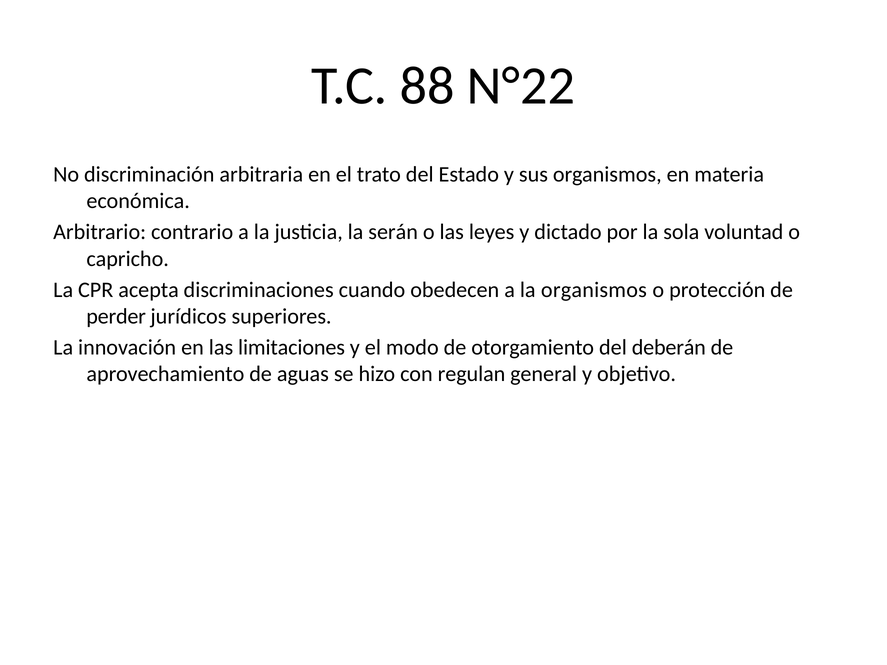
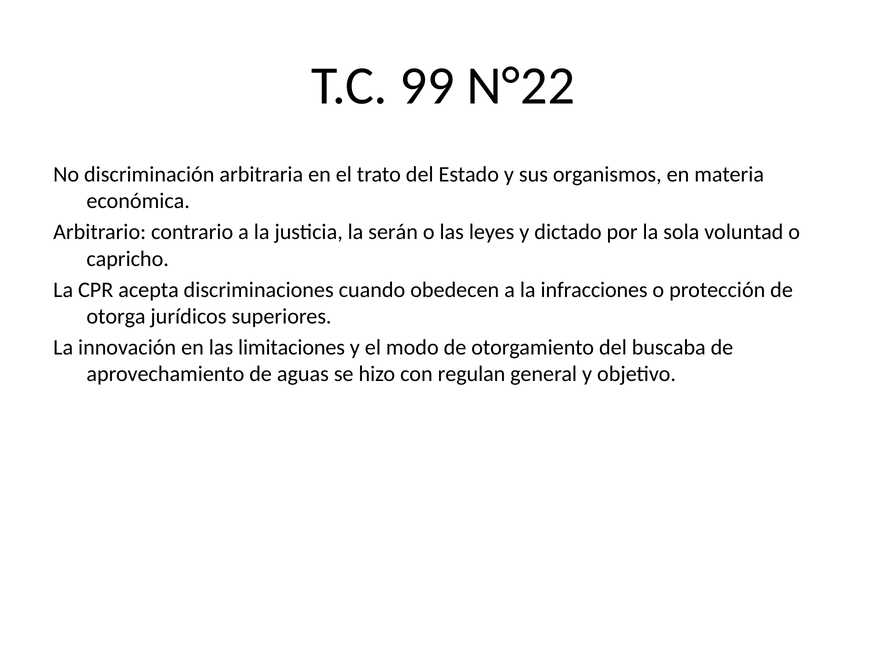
88: 88 -> 99 (427, 86)
la organismos: organismos -> infracciones (594, 290)
perder: perder -> otorga (116, 316)
deberán: deberán -> buscaba (669, 347)
